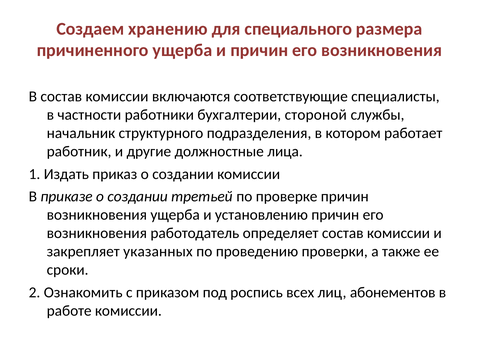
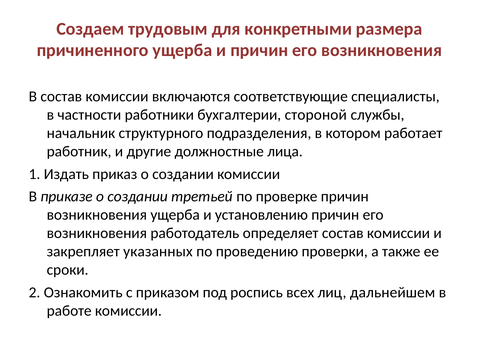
хранению: хранению -> трудовым (168, 29)
специального: специального -> конкретными (298, 29)
абонементов: абонементов -> дальнейшем (393, 293)
